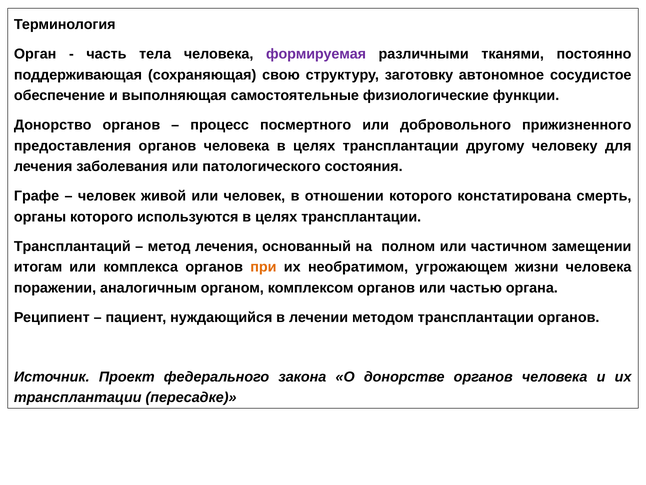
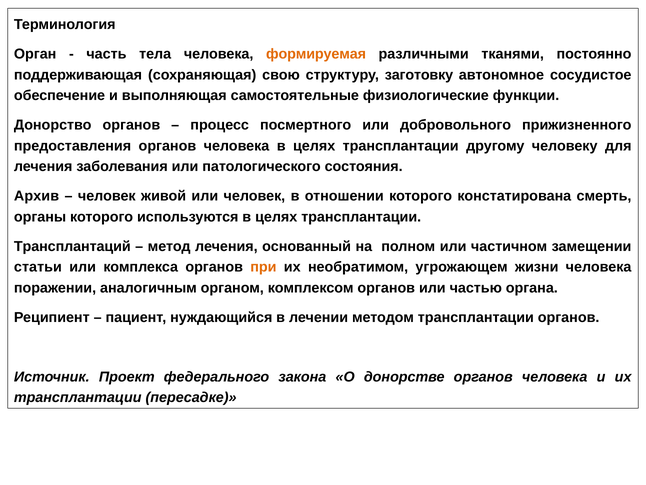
формируемая colour: purple -> orange (316, 54)
Графе: Графе -> Архив (37, 196)
итогам: итогам -> статьи (38, 267)
